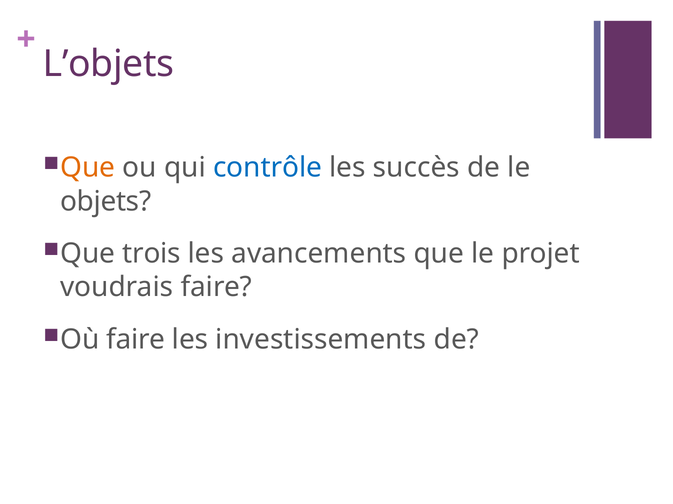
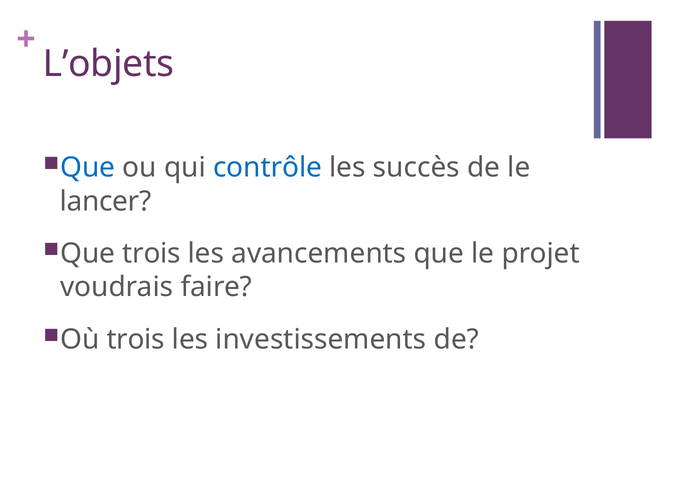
Que colour: orange -> blue (88, 168)
objets: objets -> lancer (106, 202)
Où faire: faire -> trois (136, 340)
